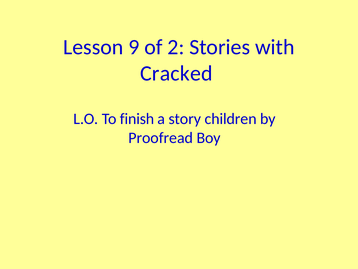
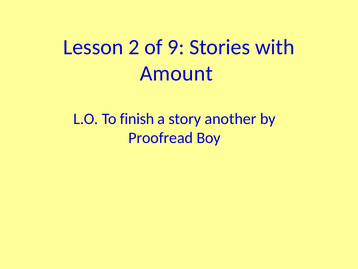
9: 9 -> 2 (134, 47)
2: 2 -> 9 (176, 47)
Cracked: Cracked -> Amount (176, 73)
children: children -> another (231, 119)
